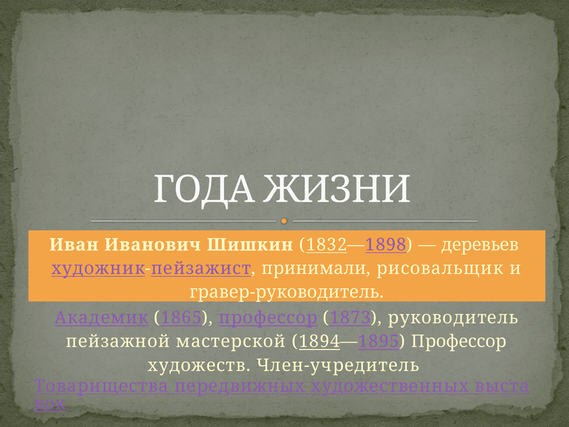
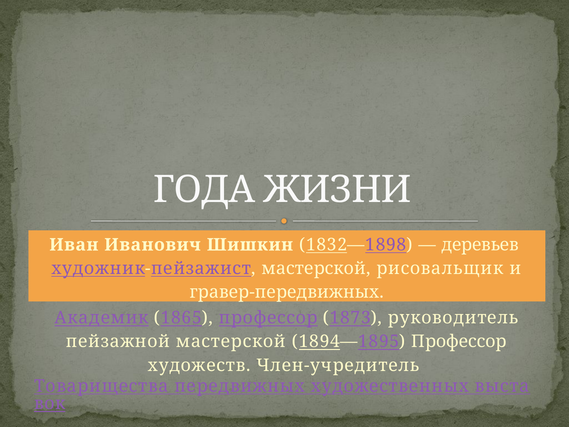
художник-пейзажист принимали: принимали -> мастерской (316, 268)
гравер-руководитель: гравер-руководитель -> гравер-передвижных (287, 292)
